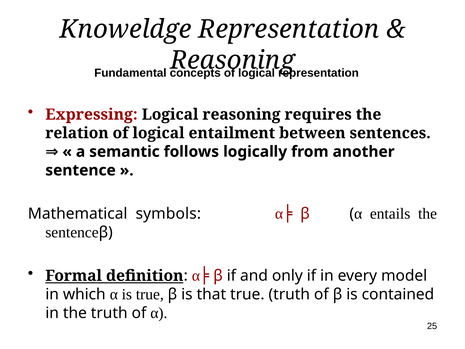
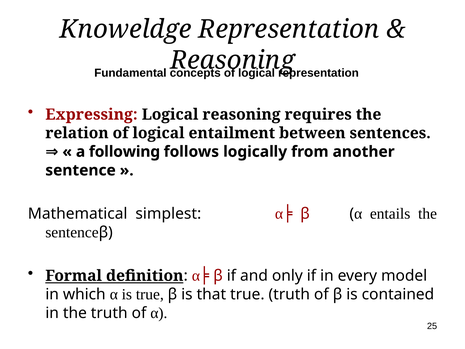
semantic: semantic -> following (124, 152)
symbols: symbols -> simplest (168, 214)
